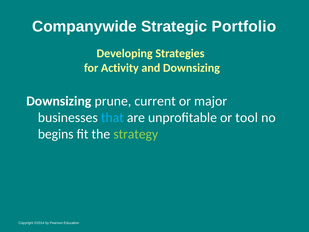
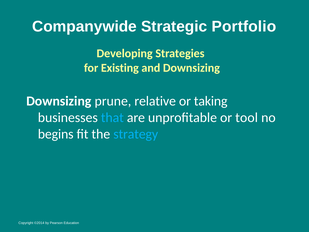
Activity: Activity -> Existing (120, 68)
current: current -> relative (155, 101)
major: major -> taking (211, 101)
strategy colour: light green -> light blue (136, 134)
